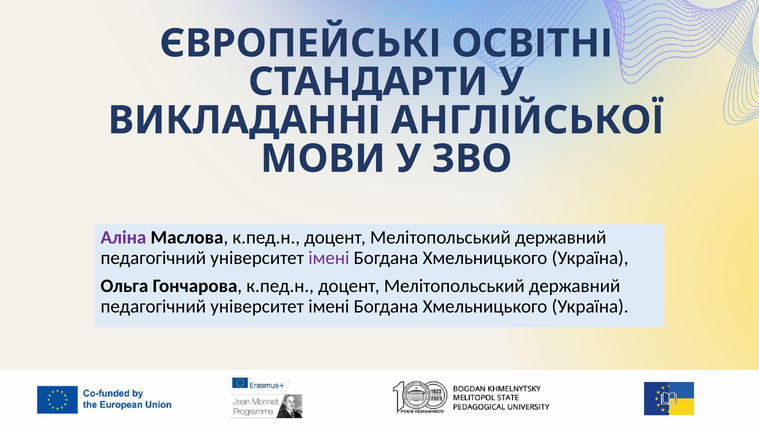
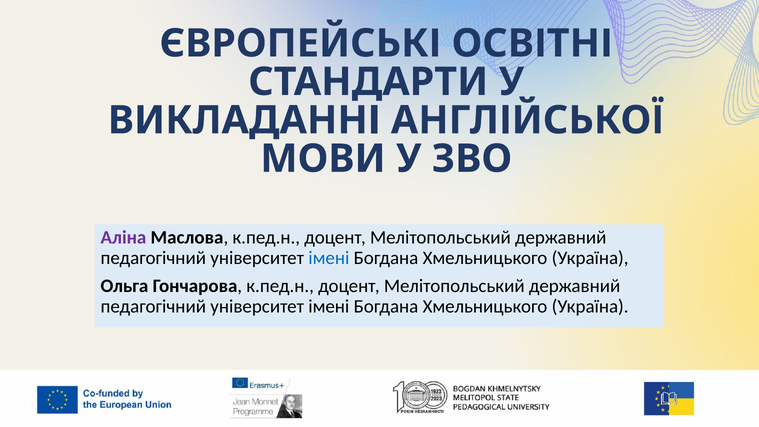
імені colour: purple -> blue (329, 258)
